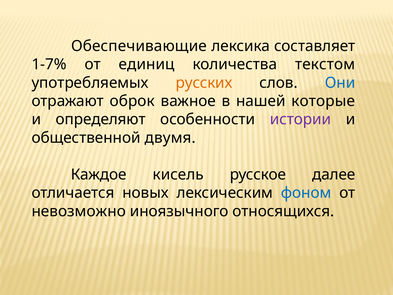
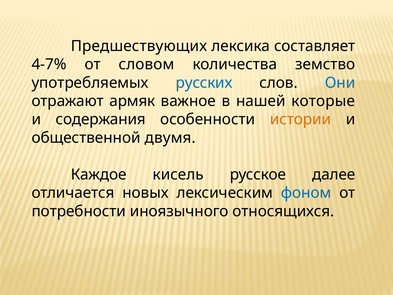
Обеспечивающие: Обеспечивающие -> Предшествующих (139, 46)
1-7%: 1-7% -> 4-7% (49, 64)
единиц: единиц -> словом (147, 64)
текстом: текстом -> земство (325, 64)
русских colour: orange -> blue (204, 83)
оброк: оброк -> армяк (132, 101)
определяют: определяют -> содержания (101, 119)
истории colour: purple -> orange (300, 119)
невозможно: невозможно -> потребности (79, 211)
